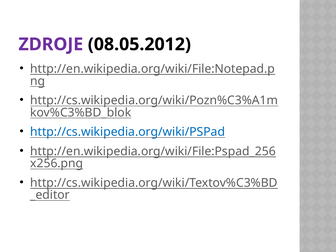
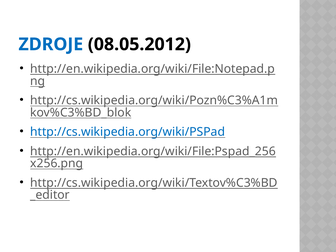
ZDROJE colour: purple -> blue (51, 44)
